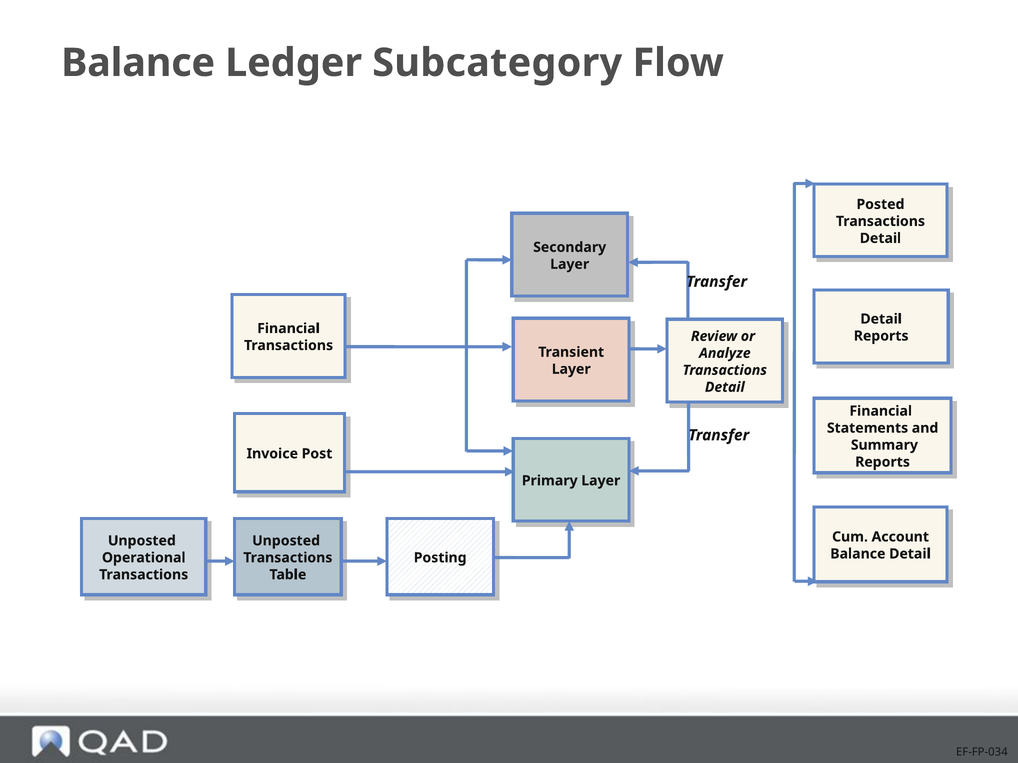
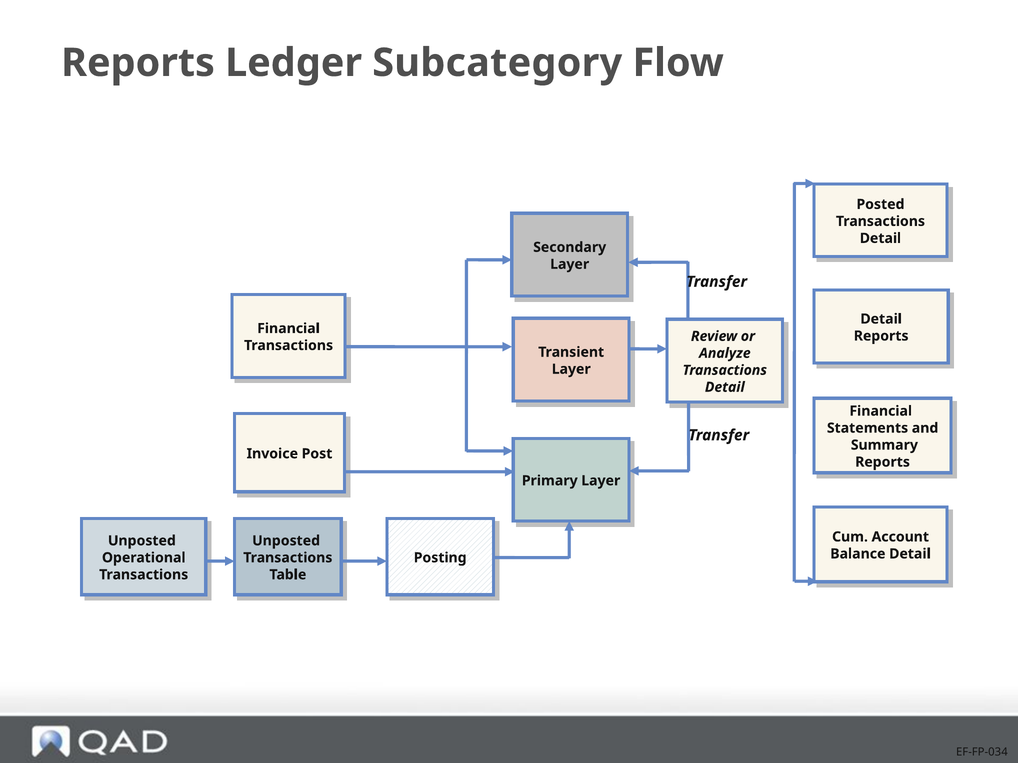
Balance: Balance -> Reports (138, 63)
